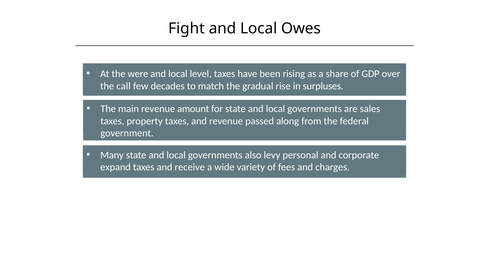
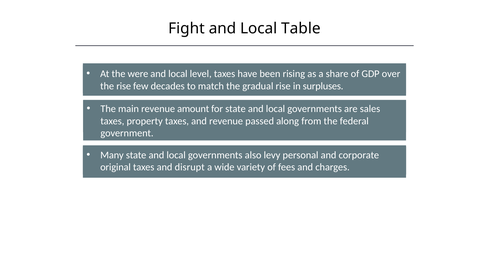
Owes: Owes -> Table (301, 28)
the call: call -> rise (124, 86)
expand: expand -> original (116, 167)
receive: receive -> disrupt (190, 167)
